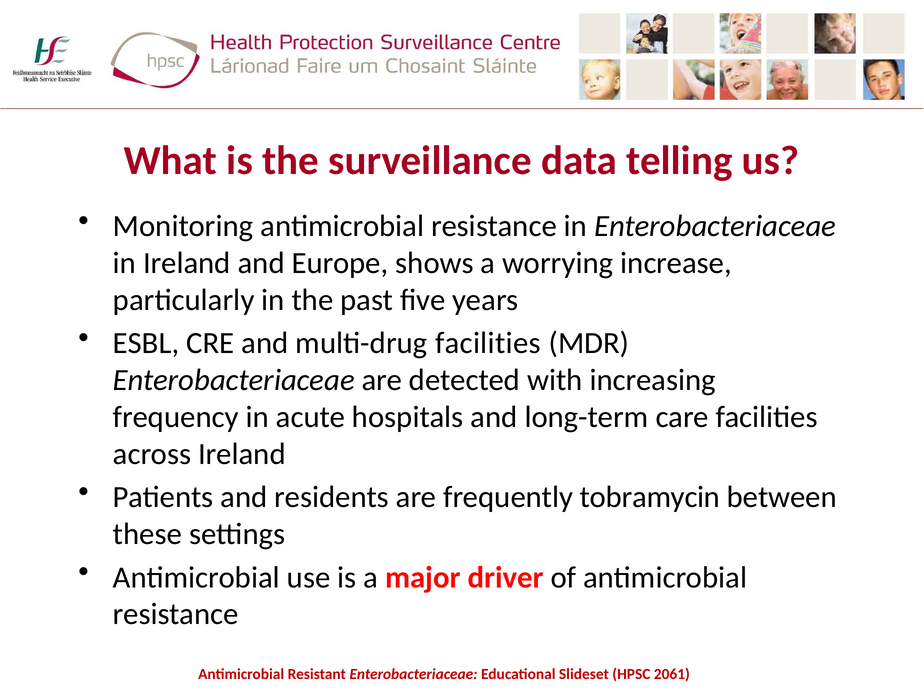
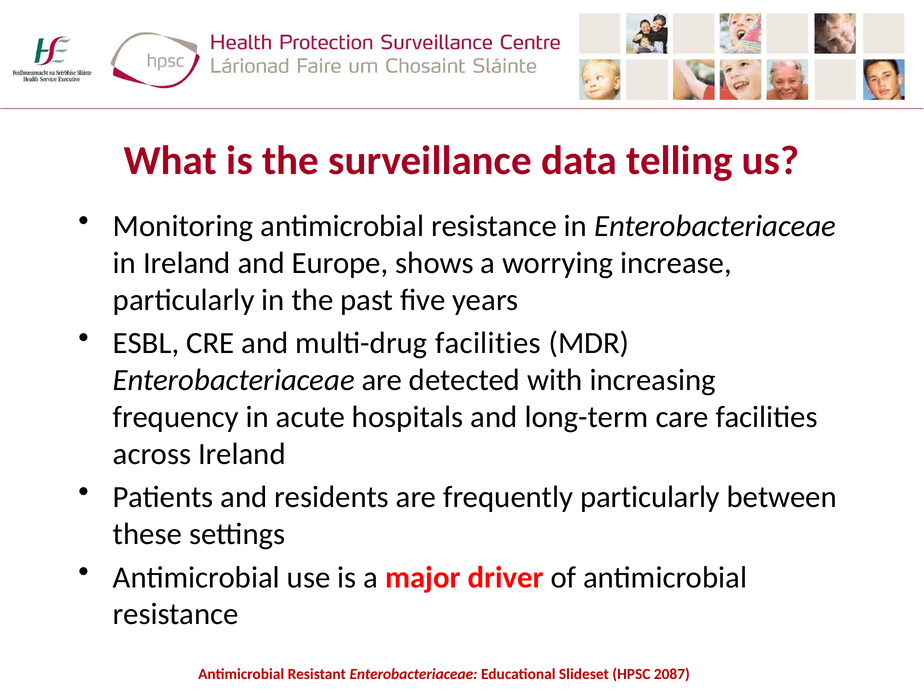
frequently tobramycin: tobramycin -> particularly (650, 497)
2061: 2061 -> 2087 (672, 674)
